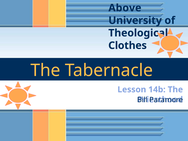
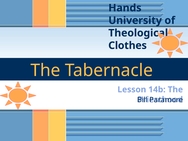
Above: Above -> Hands (125, 8)
